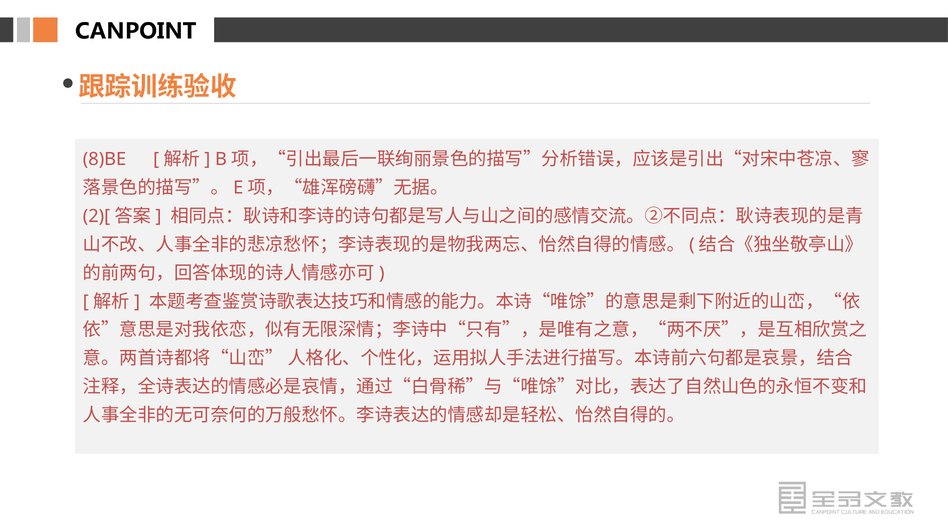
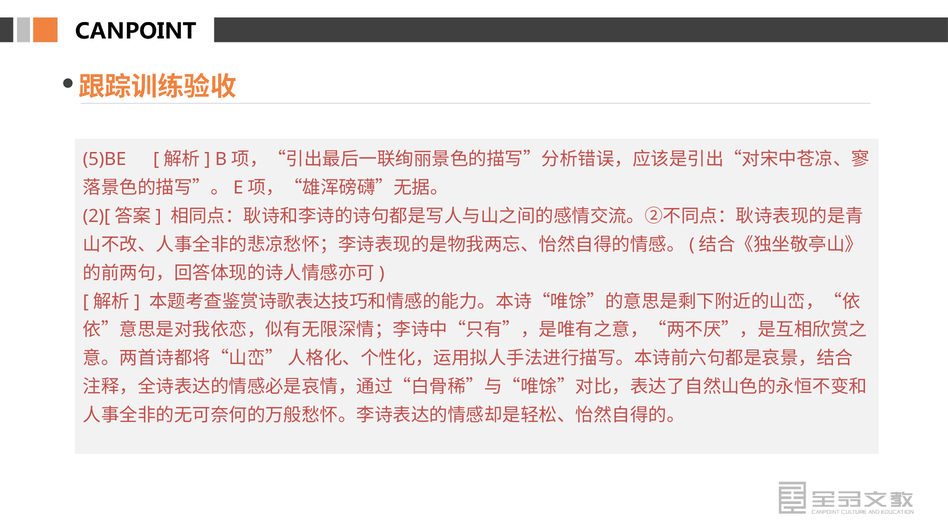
8)BE: 8)BE -> 5)BE (105, 160)
